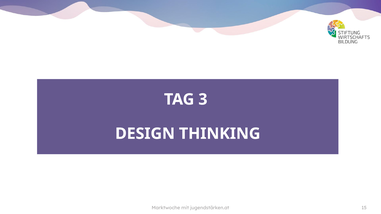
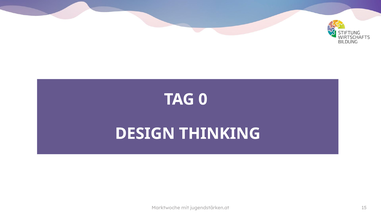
3: 3 -> 0 (203, 100)
